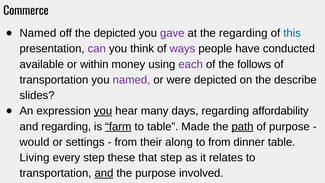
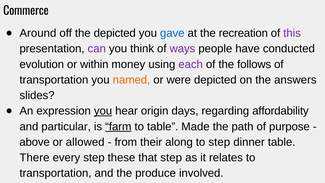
Named: Named -> Around (38, 33)
gave colour: purple -> blue (172, 33)
the regarding: regarding -> recreation (243, 33)
this colour: blue -> purple (292, 33)
available: available -> evolution (42, 64)
named colour: purple -> orange (131, 80)
describe: describe -> answers (295, 80)
many: many -> origin (155, 111)
and regarding: regarding -> particular (66, 126)
path underline: present -> none (242, 126)
would: would -> above (35, 142)
settings: settings -> allowed (85, 142)
to from: from -> step (219, 142)
Living: Living -> There (34, 158)
and underline: present -> none (104, 173)
the purpose: purpose -> produce (156, 173)
